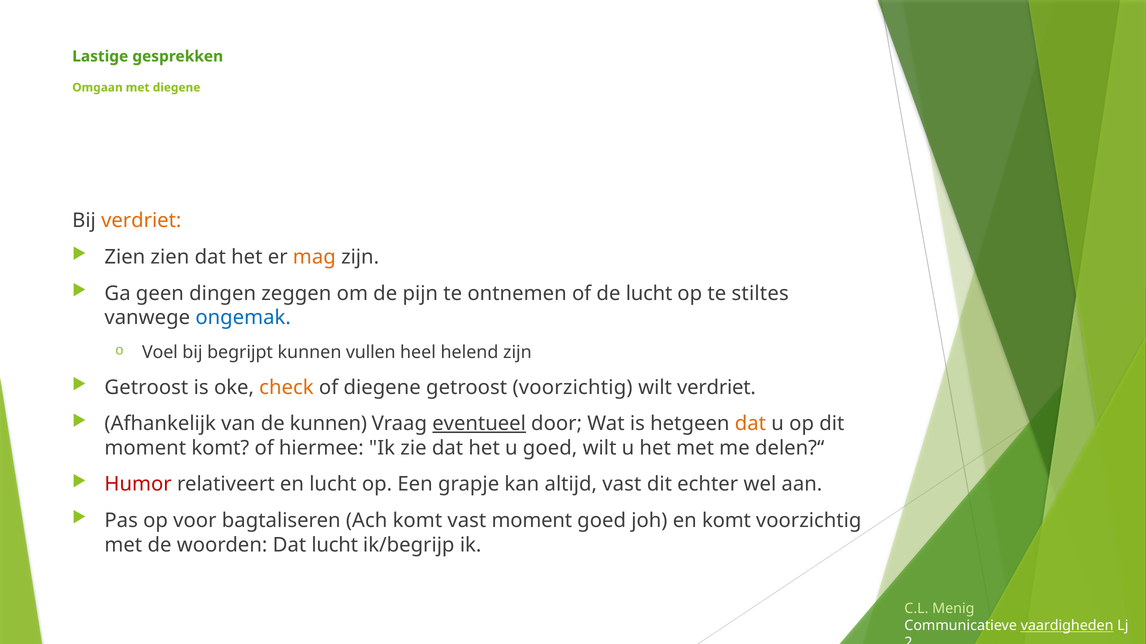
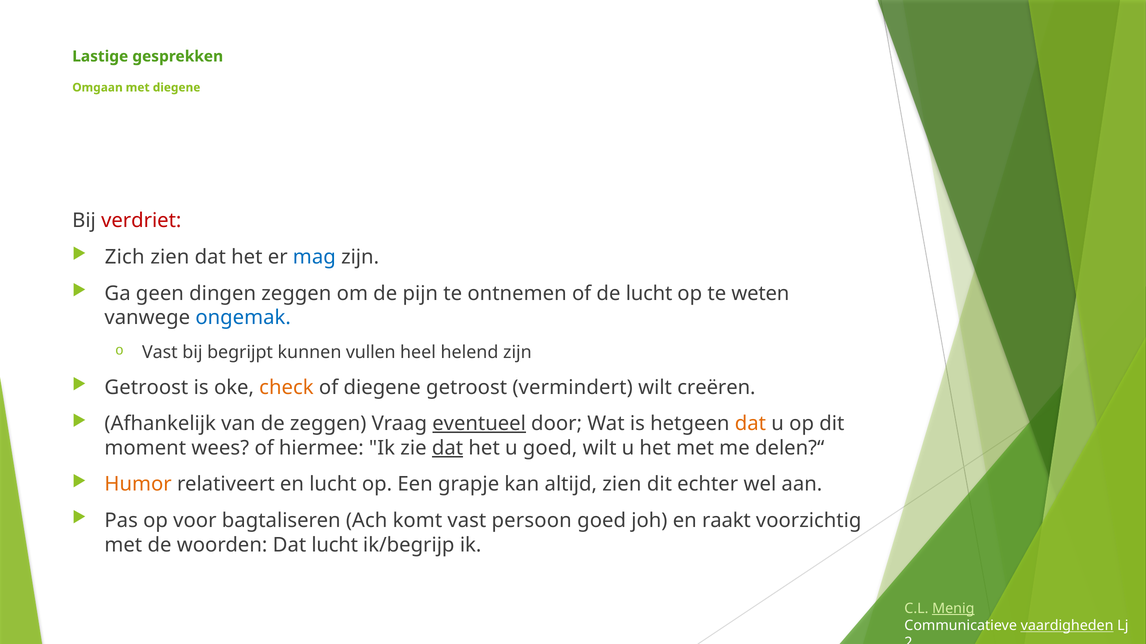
verdriet colour: orange -> red (141, 221)
Zien: Zien -> Zich (125, 257)
mag colour: orange -> blue (314, 257)
stiltes: stiltes -> weten (760, 294)
Voel: Voel -> Vast (160, 353)
getroost voorzichtig: voorzichtig -> vermindert (573, 388)
wilt verdriet: verdriet -> creëren (716, 388)
de kunnen: kunnen -> zeggen (328, 424)
moment komt: komt -> wees (220, 448)
dat underline: none -> present (448, 448)
Humor colour: red -> orange (138, 485)
altijd vast: vast -> zien (622, 485)
vast moment: moment -> persoon (532, 521)
en komt: komt -> raakt (726, 521)
Menig underline: none -> present (953, 609)
